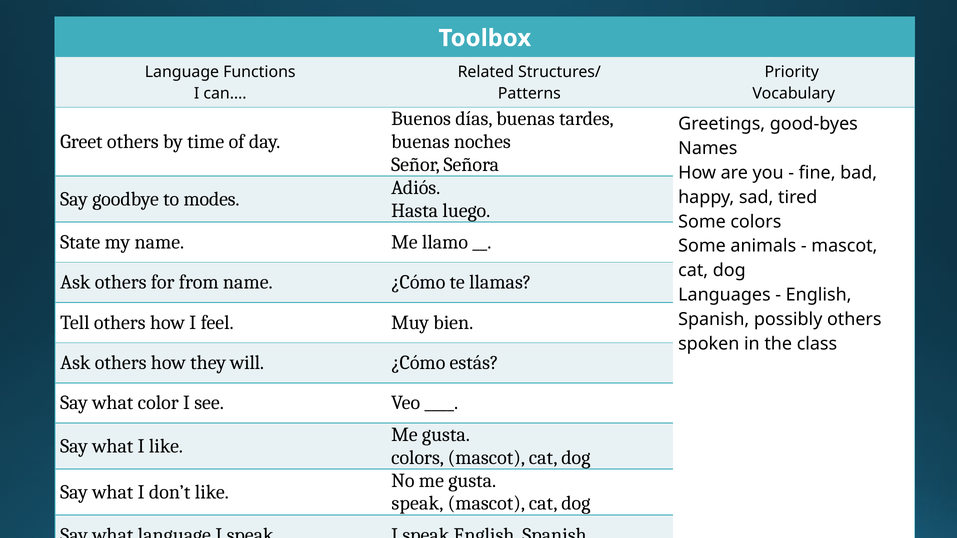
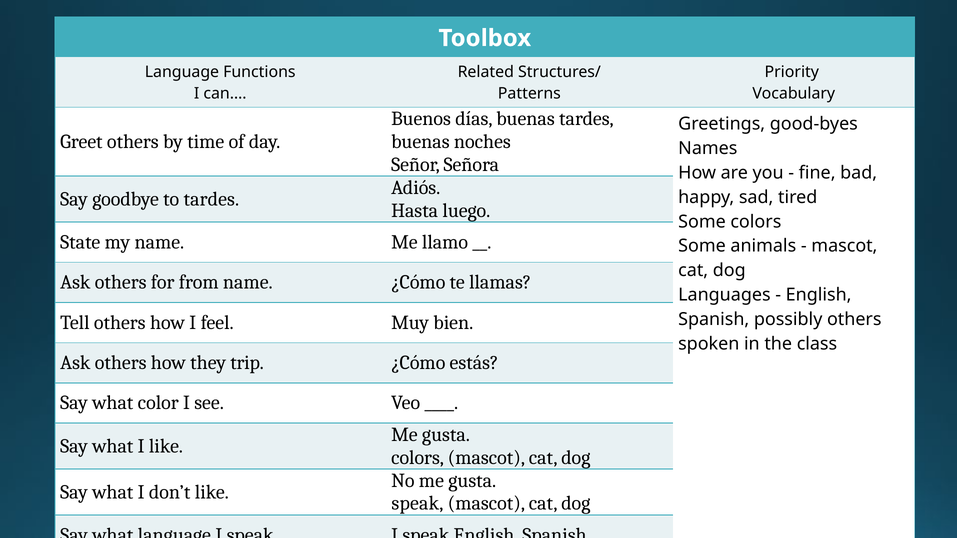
to modes: modes -> tardes (211, 199)
will: will -> trip (247, 363)
